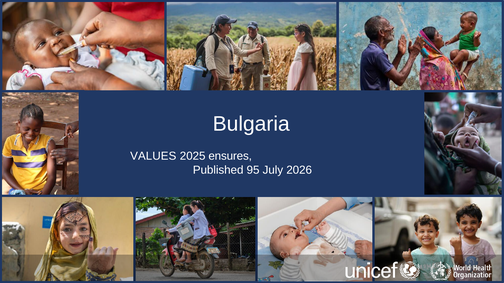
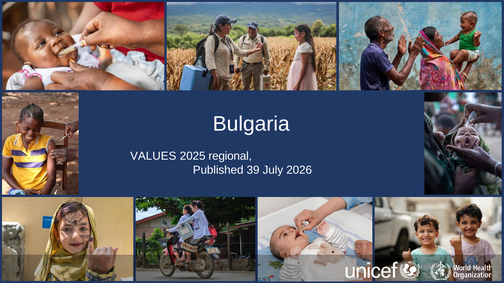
ensures: ensures -> regional (230, 156)
95: 95 -> 39 (253, 170)
